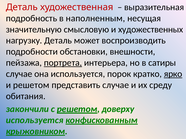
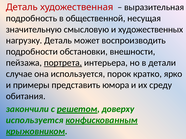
наполненным: наполненным -> общественной (96, 18)
сатиры: сатиры -> детали (162, 63)
ярко underline: present -> none (173, 74)
и решетом: решетом -> примеры (31, 85)
представить случае: случае -> юмора (116, 85)
